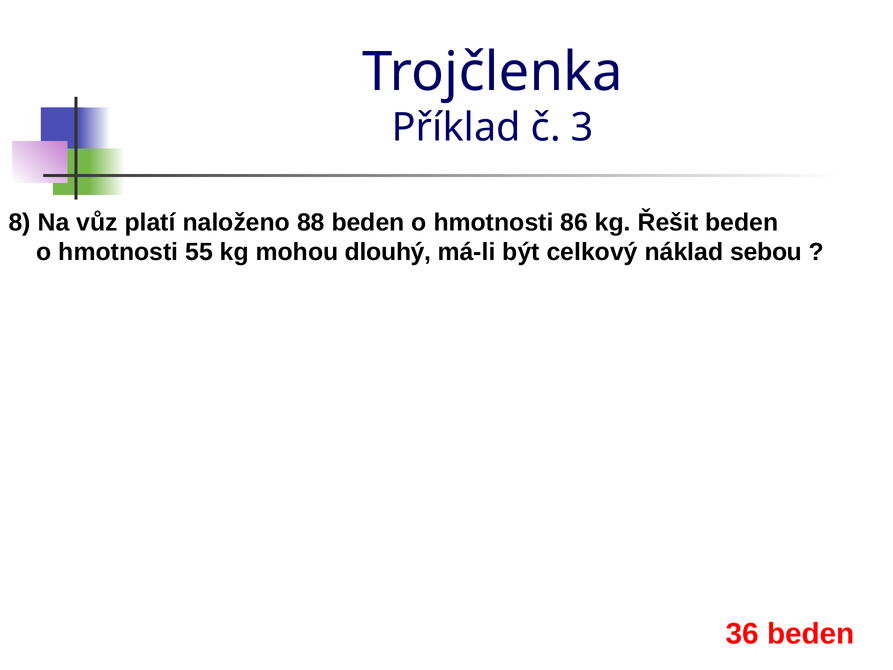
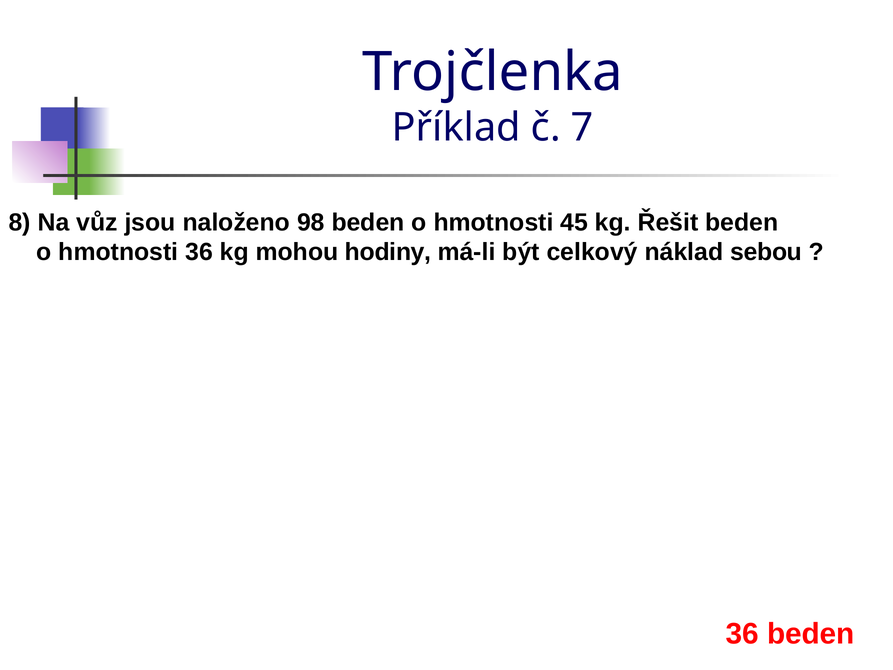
3: 3 -> 7 (582, 128)
platí: platí -> jsou (150, 222)
88: 88 -> 98 (311, 222)
86: 86 -> 45 (574, 222)
hmotnosti 55: 55 -> 36 (199, 252)
dlouhý: dlouhý -> hodiny (388, 252)
